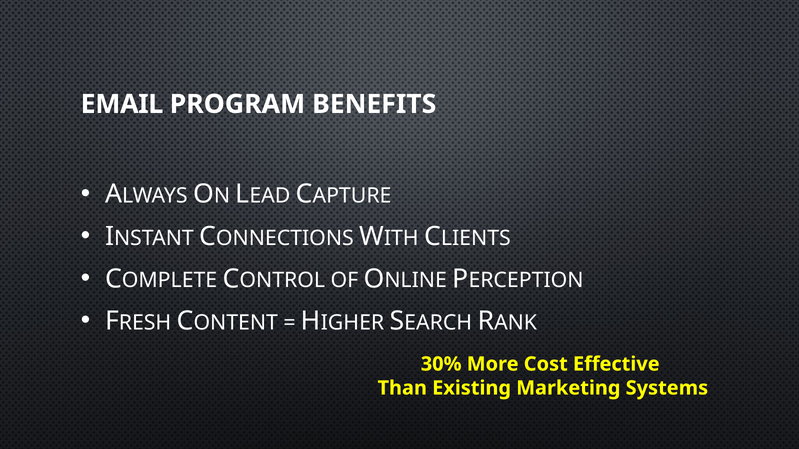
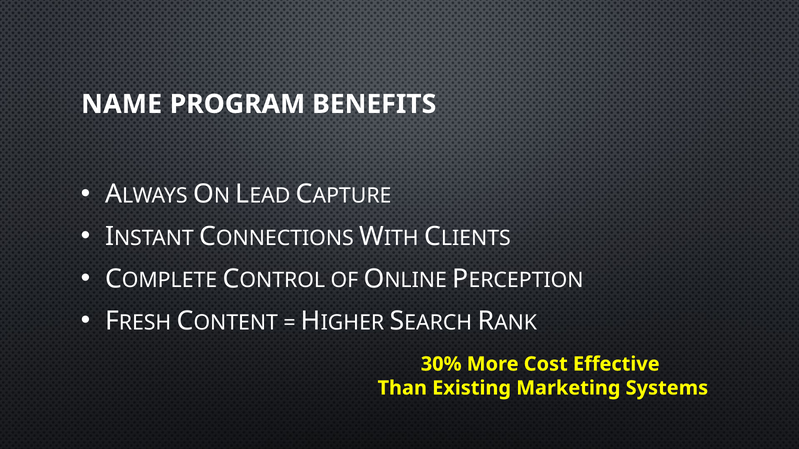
EMAIL: EMAIL -> NAME (122, 104)
